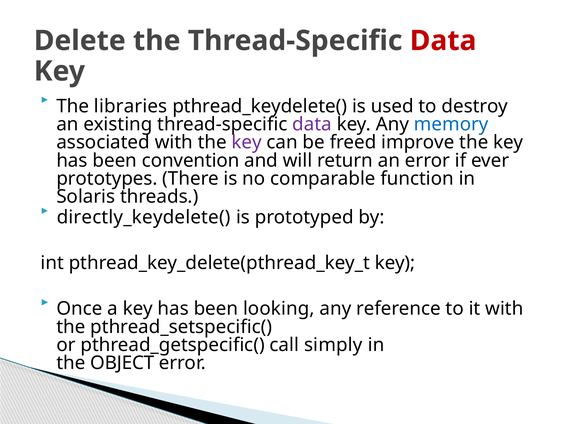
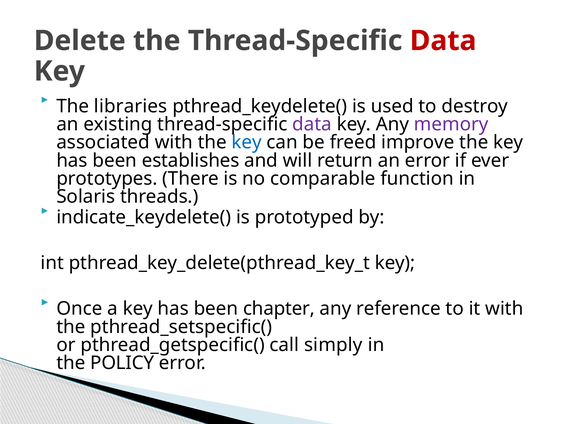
memory colour: blue -> purple (451, 124)
key colour: purple -> blue (247, 142)
convention: convention -> establishes (191, 160)
directly_keydelete(: directly_keydelete( -> indicate_keydelete( (144, 217)
looking: looking -> chapter (279, 309)
OBJECT: OBJECT -> POLICY (122, 363)
